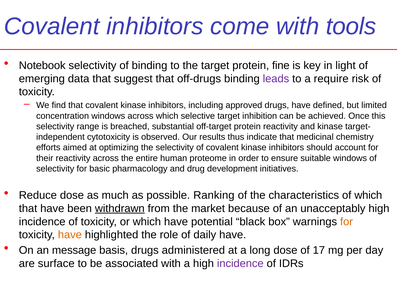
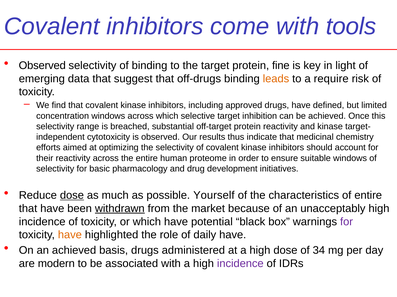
Notebook: Notebook -> Observed (42, 66)
leads colour: purple -> orange (276, 79)
dose underline: none -> present (72, 196)
Ranking: Ranking -> Yourself (214, 196)
of which: which -> entire (368, 196)
for colour: orange -> purple (347, 222)
an message: message -> achieved (74, 251)
at a long: long -> high (260, 251)
17: 17 -> 34 (319, 251)
surface: surface -> modern (56, 264)
